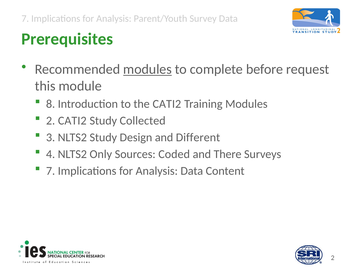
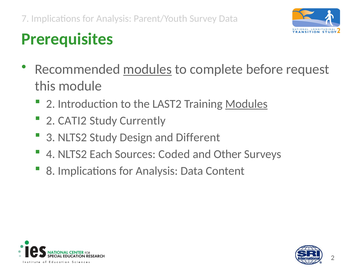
8: 8 -> 2 (51, 104)
the CATI2: CATI2 -> LAST2 (167, 104)
Modules underline: none -> present (246, 104)
Collected: Collected -> Currently (143, 120)
Only: Only -> Each (101, 154)
There: There -> Other (228, 154)
7: 7 -> 8 (51, 171)
